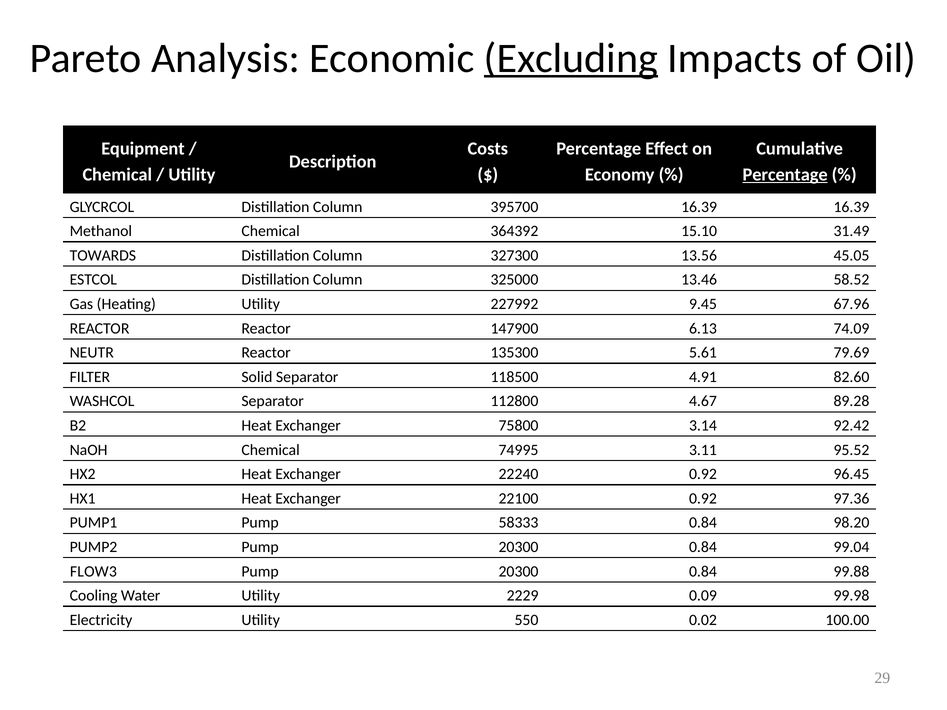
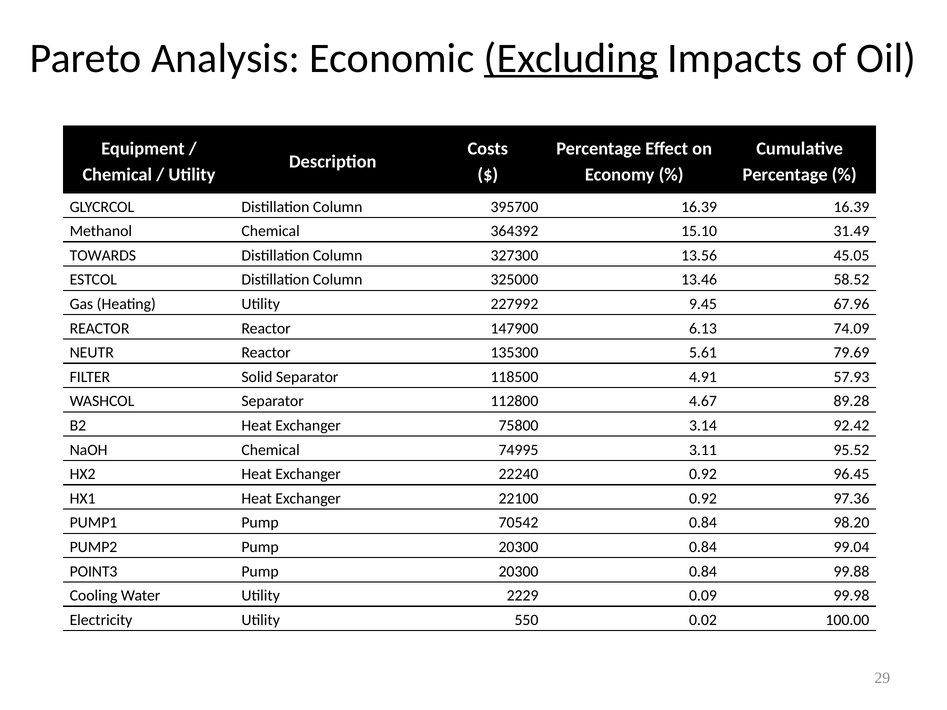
Percentage underline: present -> none (785, 175)
82.60: 82.60 -> 57.93 (851, 377)
58333: 58333 -> 70542 (519, 523)
FLOW3: FLOW3 -> POINT3 (94, 572)
